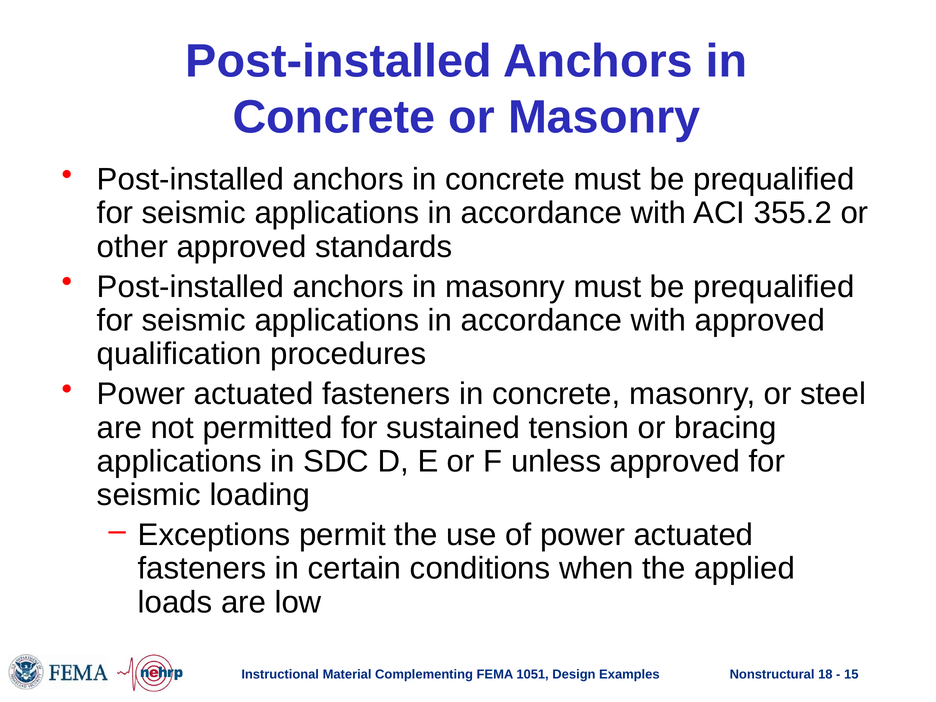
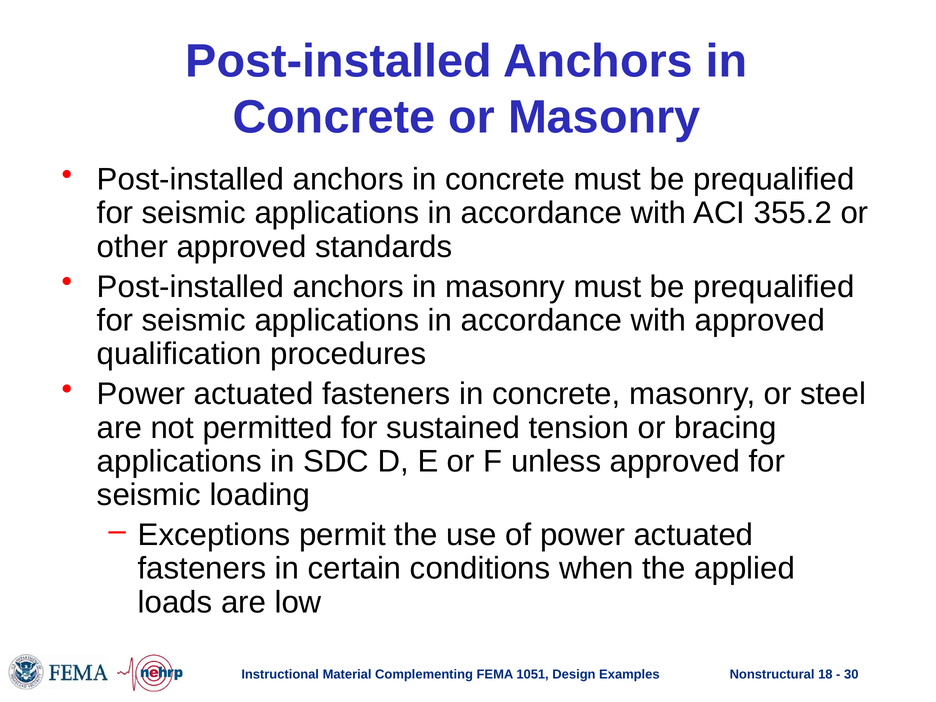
15: 15 -> 30 (851, 674)
